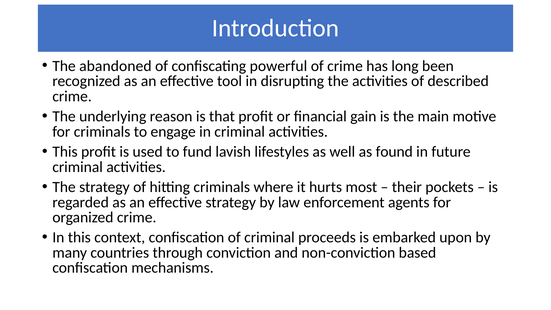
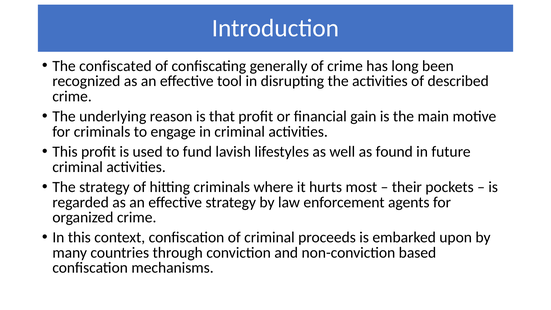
abandoned: abandoned -> confiscated (115, 66)
powerful: powerful -> generally (279, 66)
